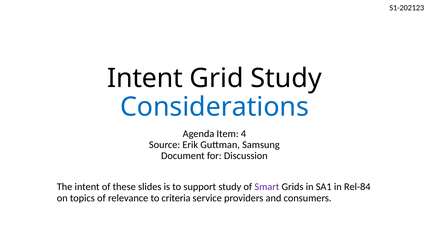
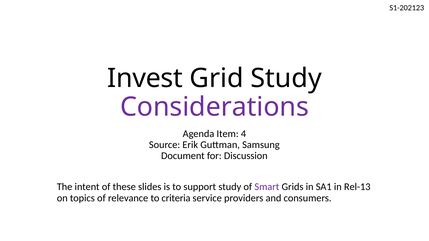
Intent: Intent -> Invest (145, 78)
Considerations colour: blue -> purple (214, 107)
Rel-84: Rel-84 -> Rel-13 (357, 187)
